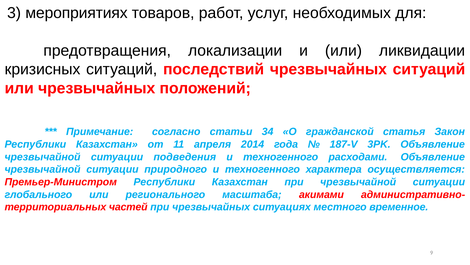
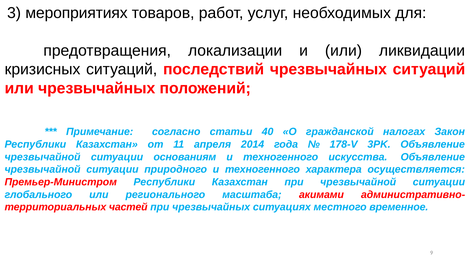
34: 34 -> 40 (268, 132)
статья: статья -> налогах (404, 132)
187-V: 187-V -> 178-V (344, 144)
подведения: подведения -> основаниям (185, 157)
расходами: расходами -> искусства (358, 157)
